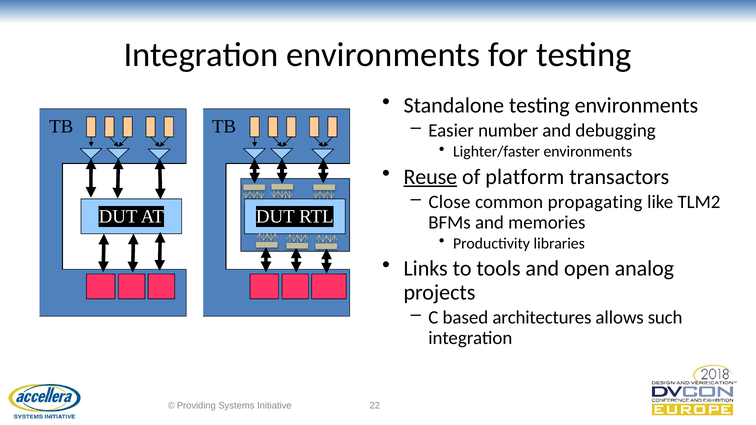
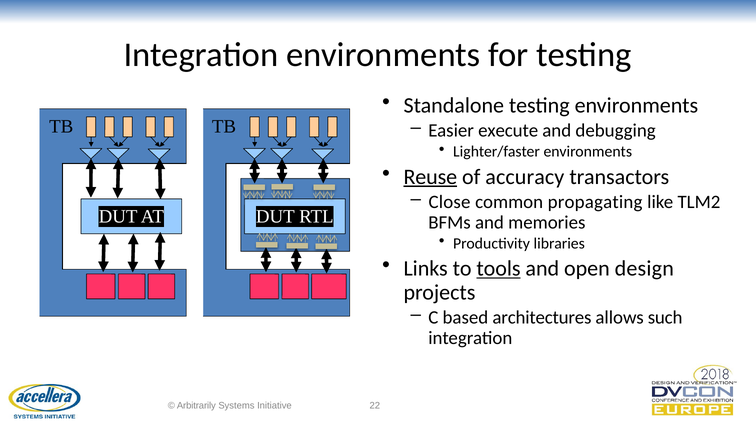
number: number -> execute (508, 131)
platform: platform -> accuracy (525, 177)
tools underline: none -> present (498, 269)
analog: analog -> design (644, 269)
Providing: Providing -> Arbitrarily (196, 406)
